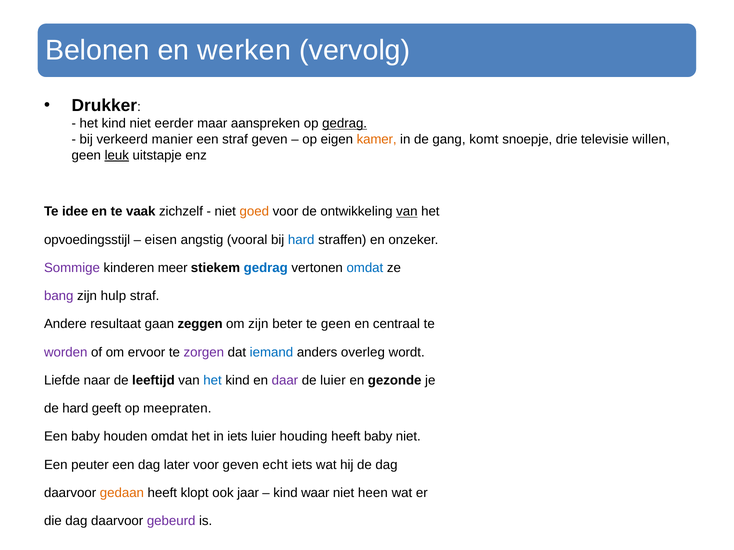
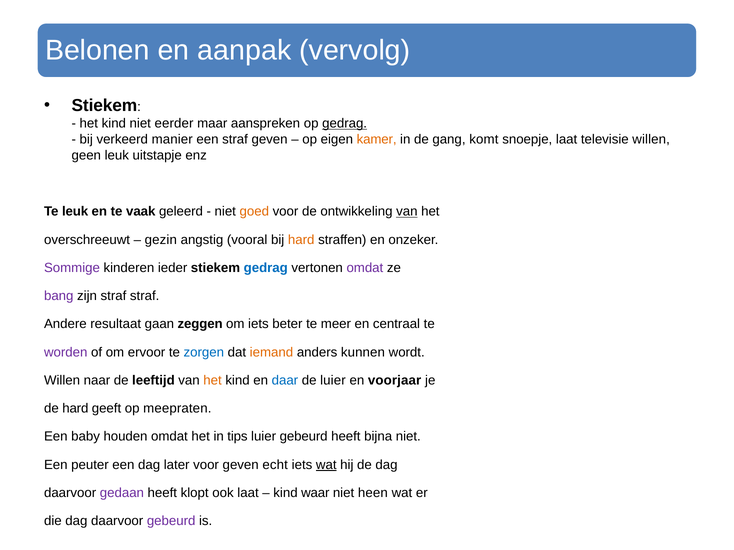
werken: werken -> aanpak (244, 50)
Drukker: Drukker -> Stiekem (104, 106)
snoepje drie: drie -> laat (567, 140)
leuk underline: present -> none (117, 155)
Te idee: idee -> leuk (75, 212)
zichzelf: zichzelf -> geleerd (181, 212)
opvoedingsstijl: opvoedingsstijl -> overschreeuwt (87, 240)
eisen: eisen -> gezin (161, 240)
hard colour: blue -> orange (301, 240)
meer: meer -> ieder (173, 268)
omdat colour: blue -> purple (365, 268)
zijn hulp: hulp -> straf (113, 296)
om zijn: zijn -> iets (258, 324)
te geen: geen -> meer (336, 324)
zorgen colour: purple -> blue (204, 353)
iemand colour: blue -> orange (271, 353)
overleg: overleg -> kunnen (363, 353)
Liefde: Liefde -> Willen (62, 381)
het colour: blue -> orange (213, 381)
daar colour: purple -> blue (285, 381)
gezonde: gezonde -> voorjaar (395, 381)
in iets: iets -> tips (237, 437)
luier houding: houding -> gebeurd (304, 437)
heeft baby: baby -> bijna (378, 437)
wat underline: none -> present (326, 465)
gedaan colour: orange -> purple (122, 493)
ook jaar: jaar -> laat (248, 493)
